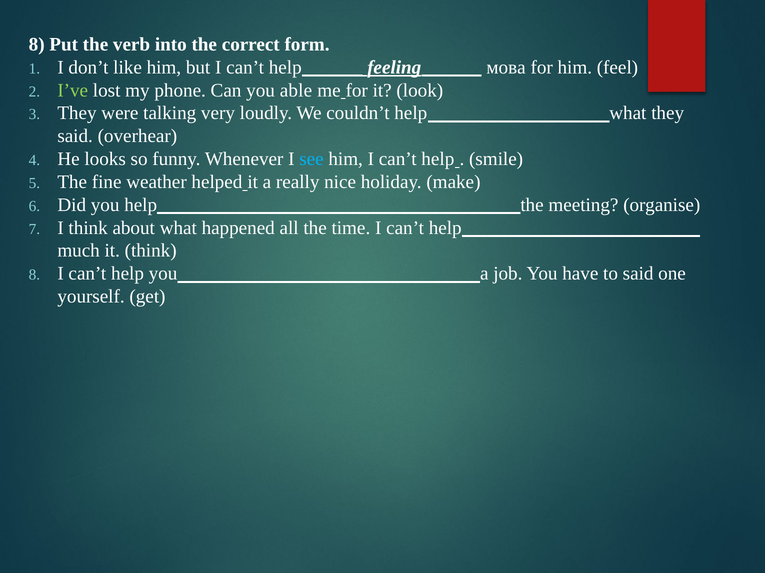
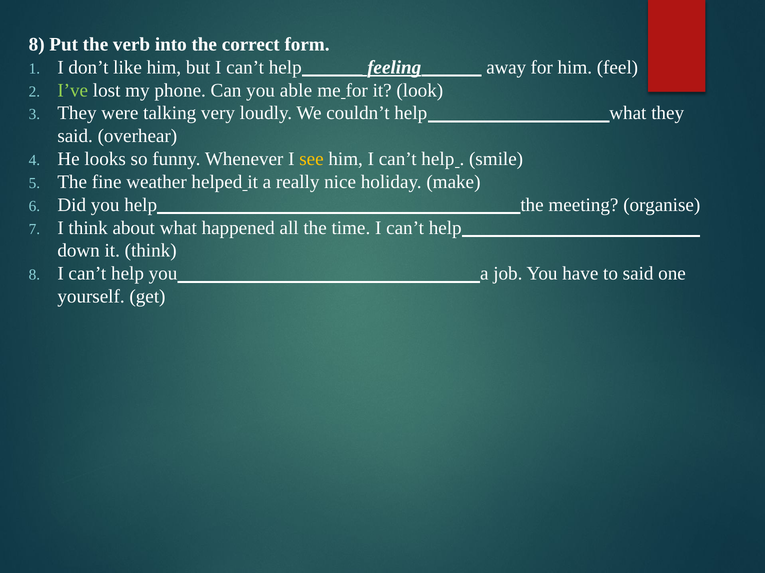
мова: мова -> away (506, 67)
see colour: light blue -> yellow (311, 159)
much: much -> down (79, 251)
